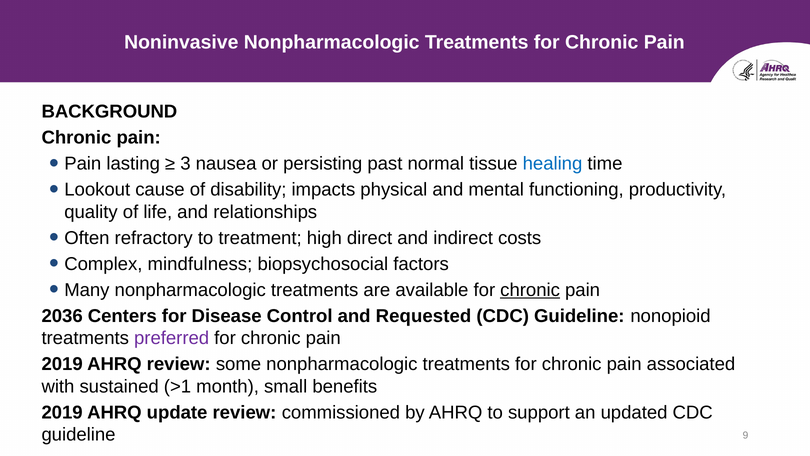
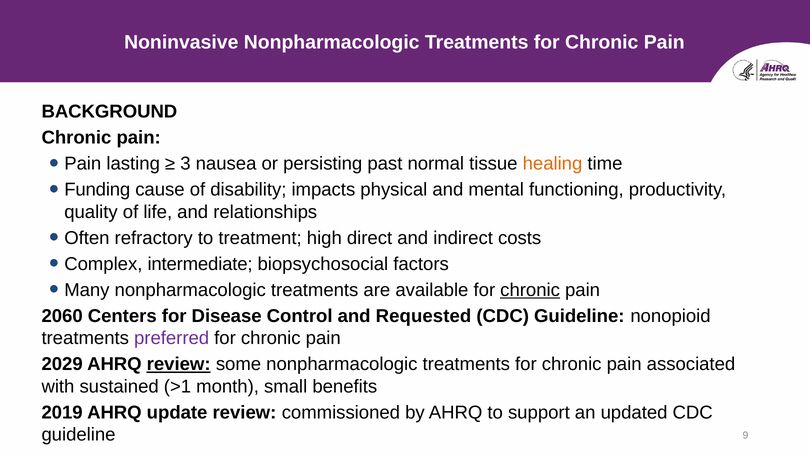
healing colour: blue -> orange (553, 164)
Lookout: Lookout -> Funding (97, 190)
mindfulness: mindfulness -> intermediate (200, 264)
2036: 2036 -> 2060 (62, 316)
2019: 2019 -> 2029 (62, 364)
review underline: none -> present (179, 364)
